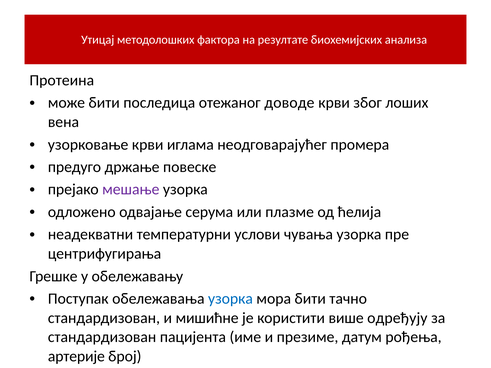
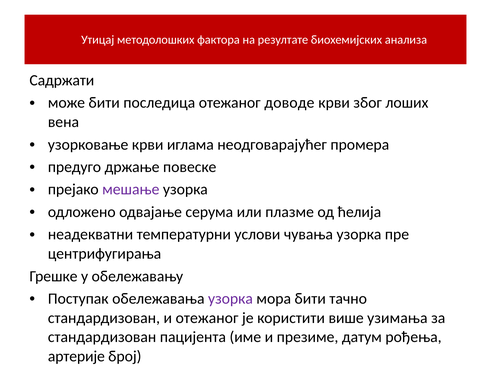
Протеина: Протеина -> Садржати (62, 80)
узорка colour: blue -> purple (230, 299)
и мишићне: мишићне -> отежаног (207, 318)
одређују: одређују -> узимања (397, 318)
